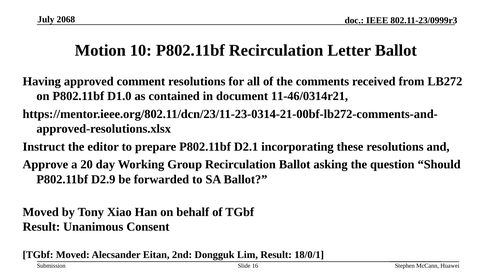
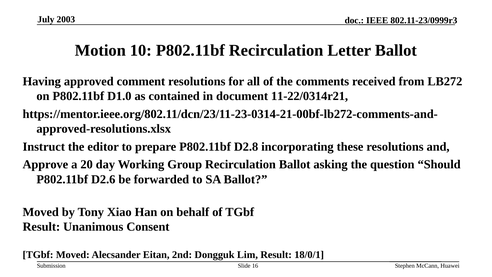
2068: 2068 -> 2003 (66, 20)
11-46/0314r21: 11-46/0314r21 -> 11-22/0314r21 (310, 96)
D2.1: D2.1 -> D2.8 (246, 147)
D2.9: D2.9 -> D2.6 (103, 179)
